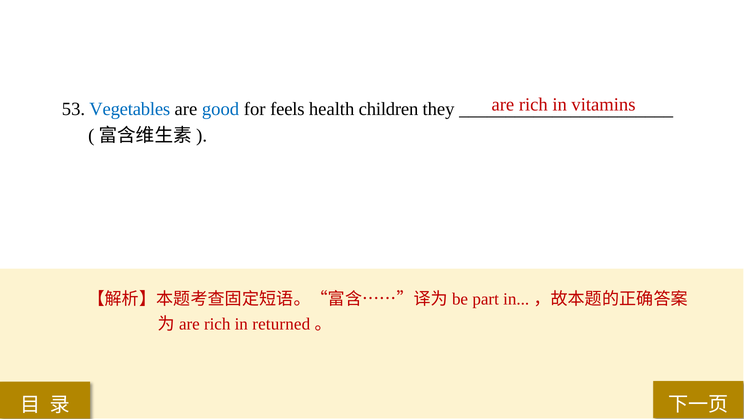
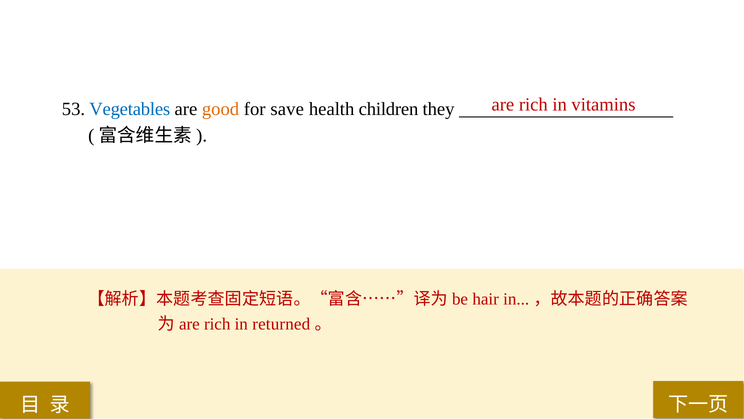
good colour: blue -> orange (221, 109)
feels: feels -> save (287, 109)
part: part -> hair (486, 299)
